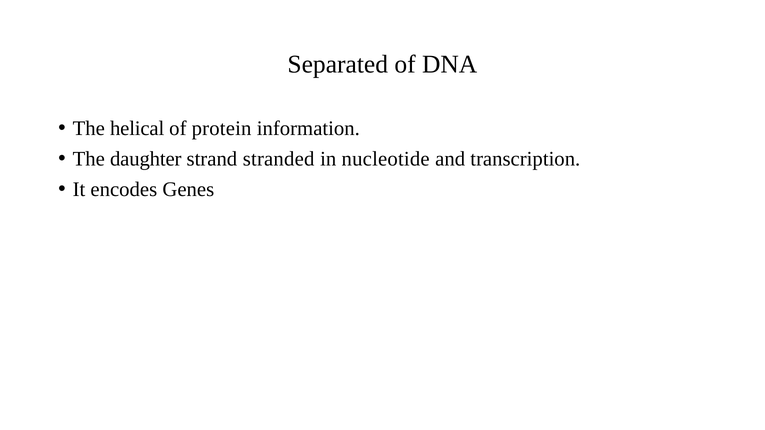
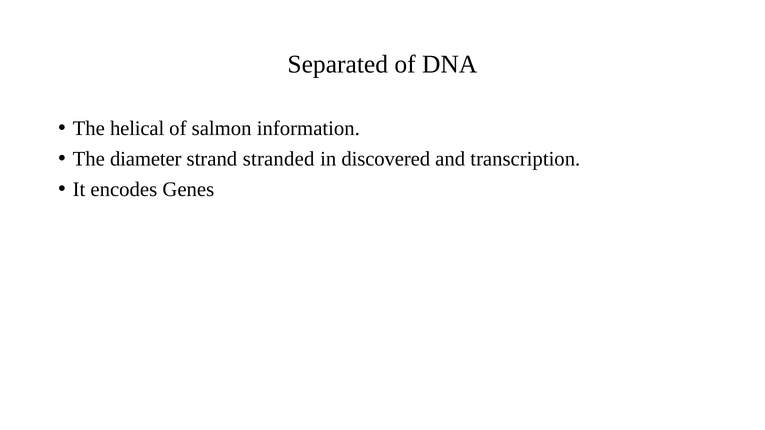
protein: protein -> salmon (222, 129)
daughter: daughter -> diameter (146, 159)
nucleotide: nucleotide -> discovered (386, 159)
